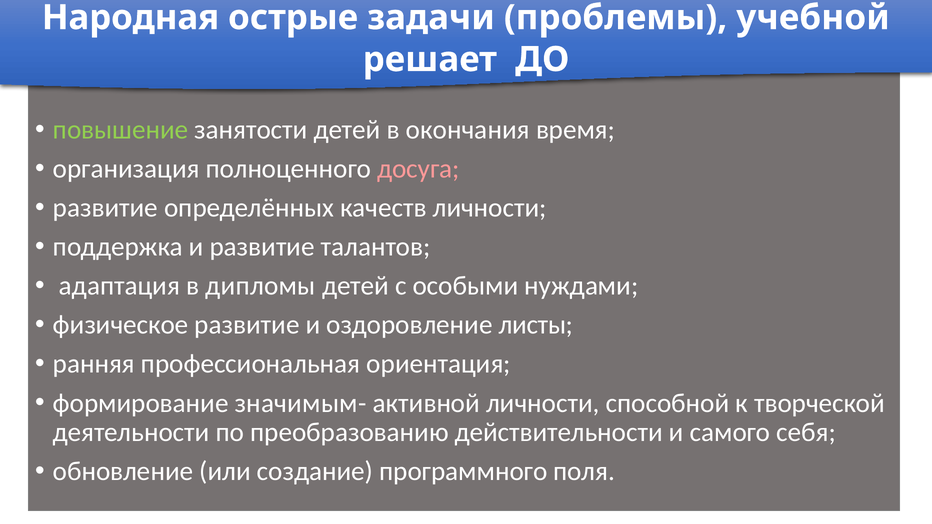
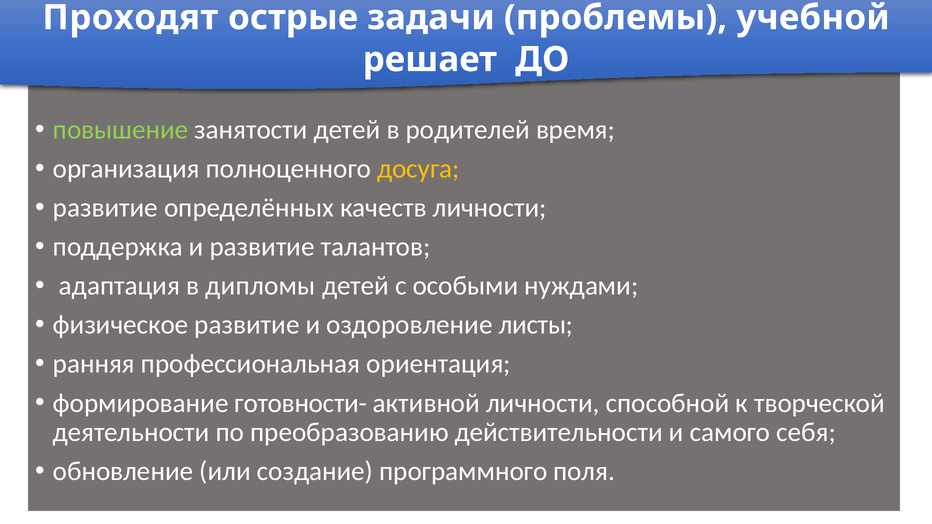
Народная: Народная -> Проходят (130, 18)
окончания: окончания -> родителей (468, 130)
досуга colour: pink -> yellow (418, 169)
значимым-: значимым- -> готовности- (301, 403)
